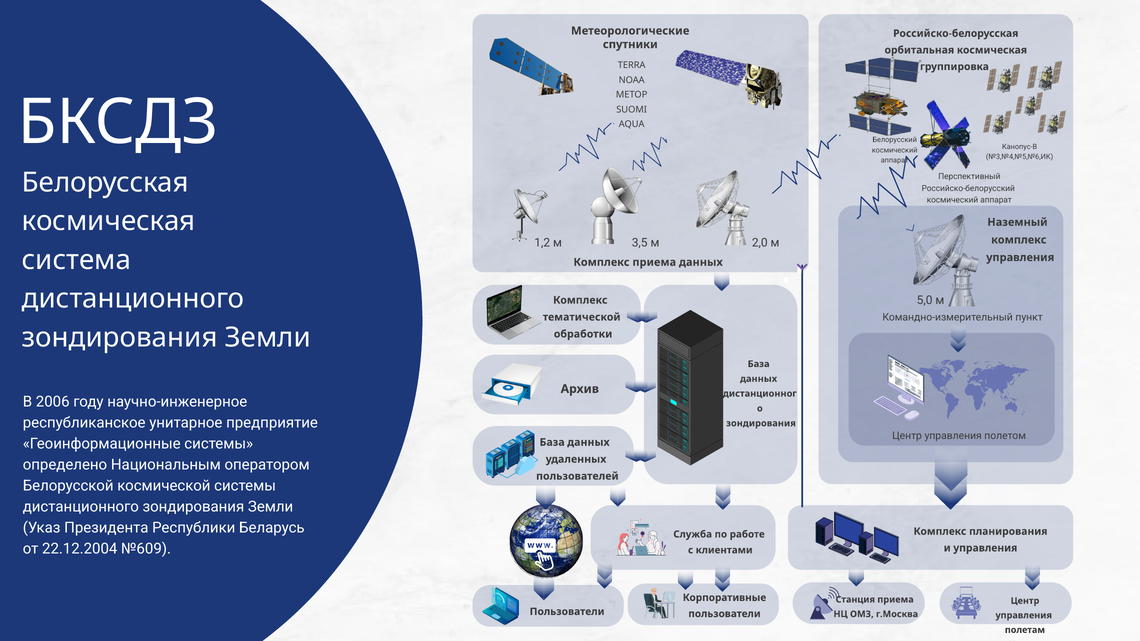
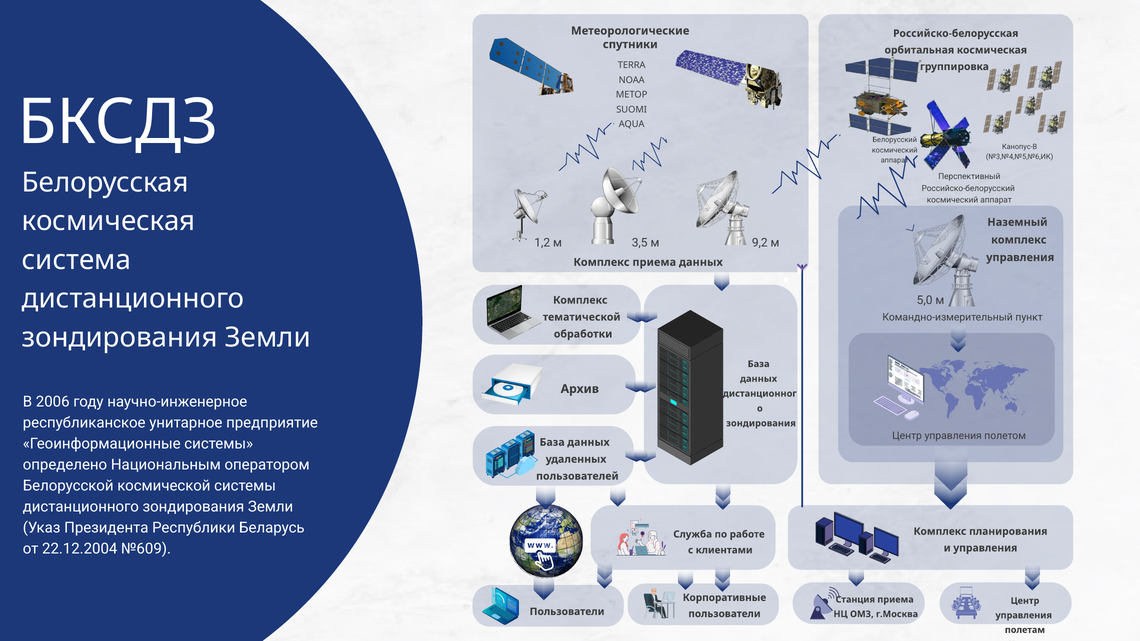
2,0: 2,0 -> 9,2 (760, 243)
